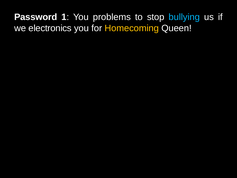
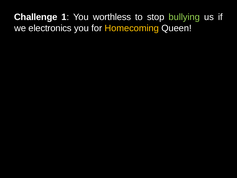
Password: Password -> Challenge (36, 17)
problems: problems -> worthless (112, 17)
bullying colour: light blue -> light green (184, 17)
